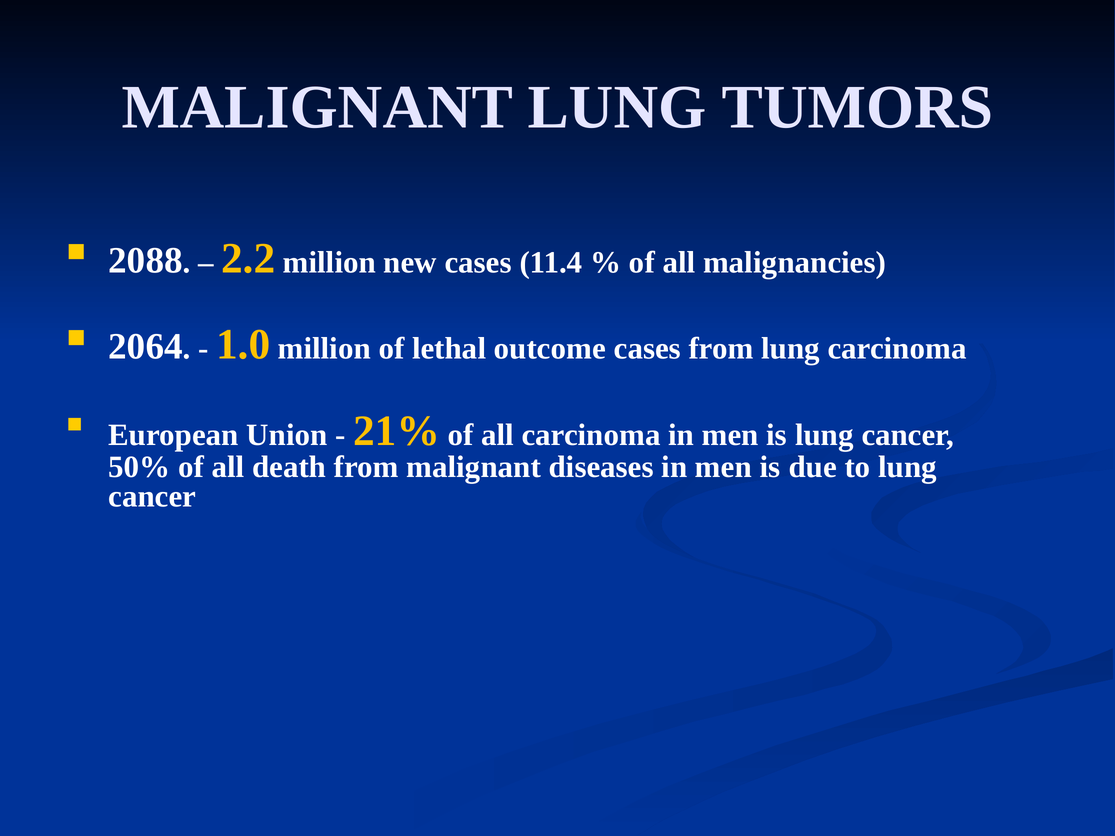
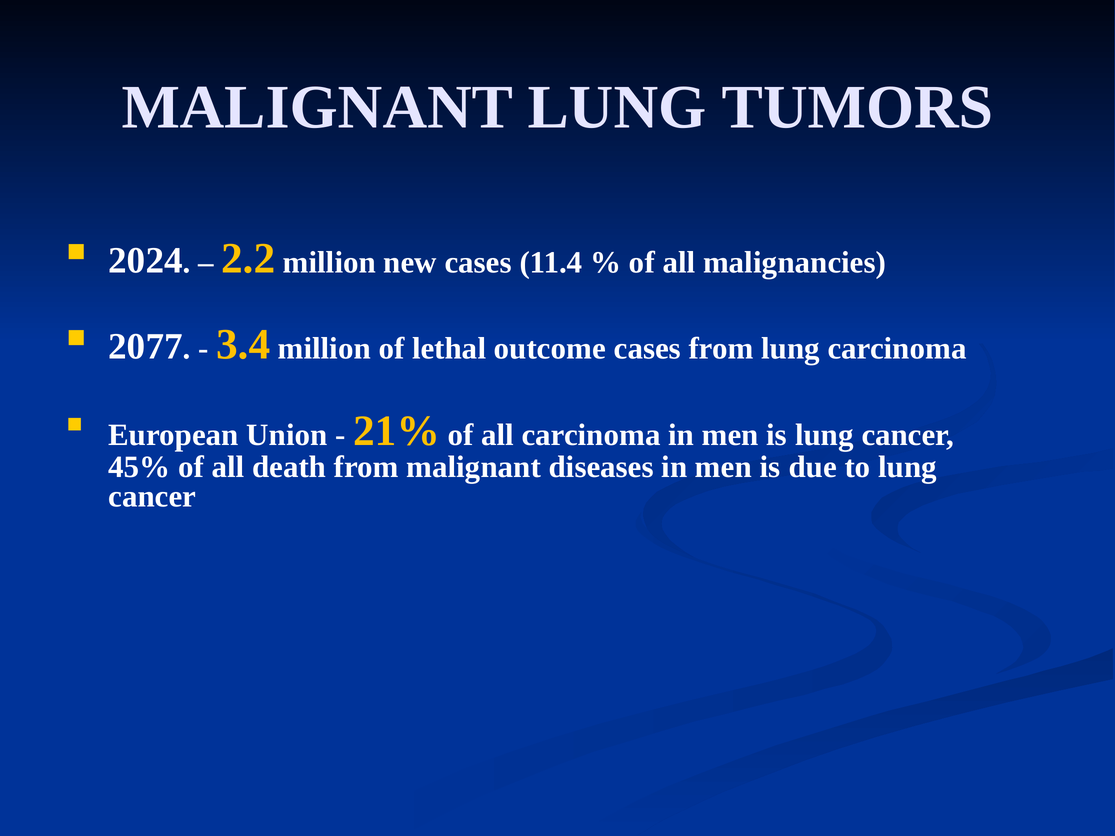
2088: 2088 -> 2024 (146, 260)
2064: 2064 -> 2077 (146, 347)
1.0: 1.0 -> 3.4 (243, 345)
50%: 50% -> 45% (139, 467)
